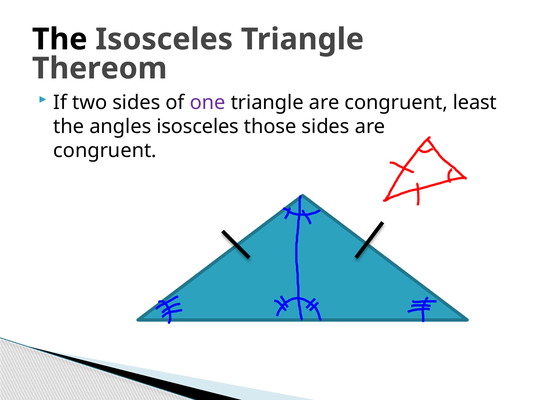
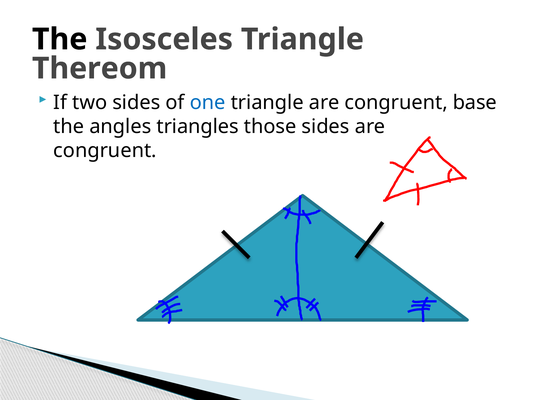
one colour: purple -> blue (208, 103)
least: least -> base (475, 103)
angles isosceles: isosceles -> triangles (198, 127)
